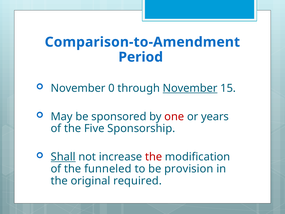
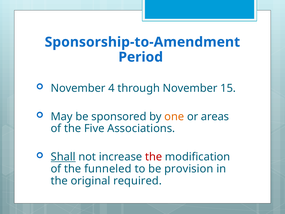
Comparison-to-Amendment: Comparison-to-Amendment -> Sponsorship-to-Amendment (142, 42)
0: 0 -> 4 (111, 88)
November underline: present -> none (190, 88)
one colour: red -> orange (174, 116)
years: years -> areas (215, 116)
Sponsorship: Sponsorship -> Associations (141, 128)
